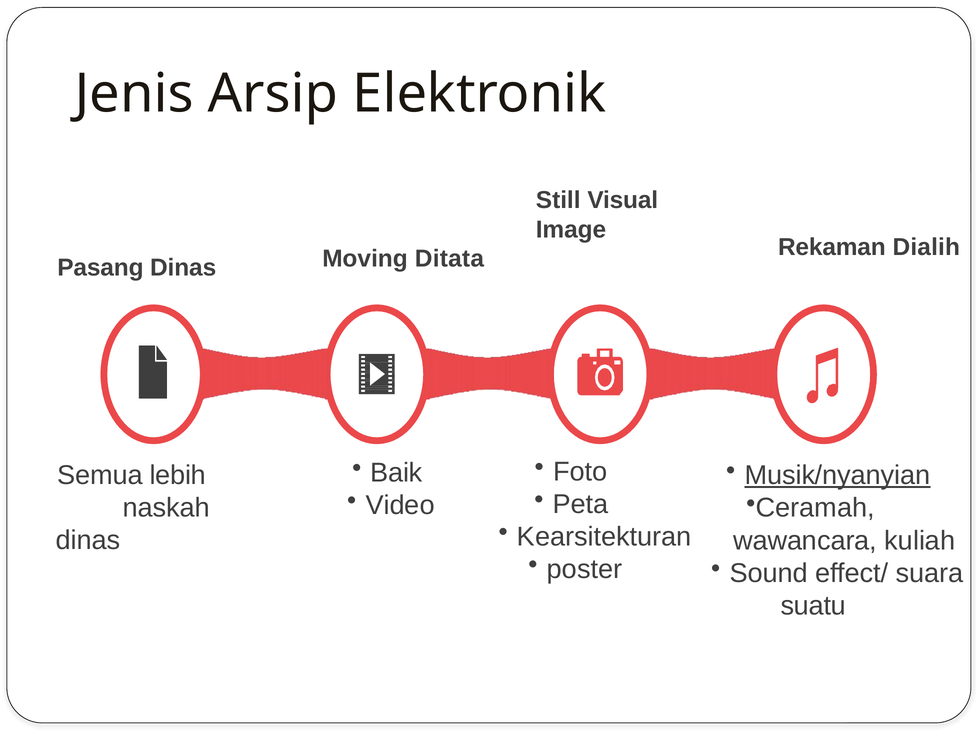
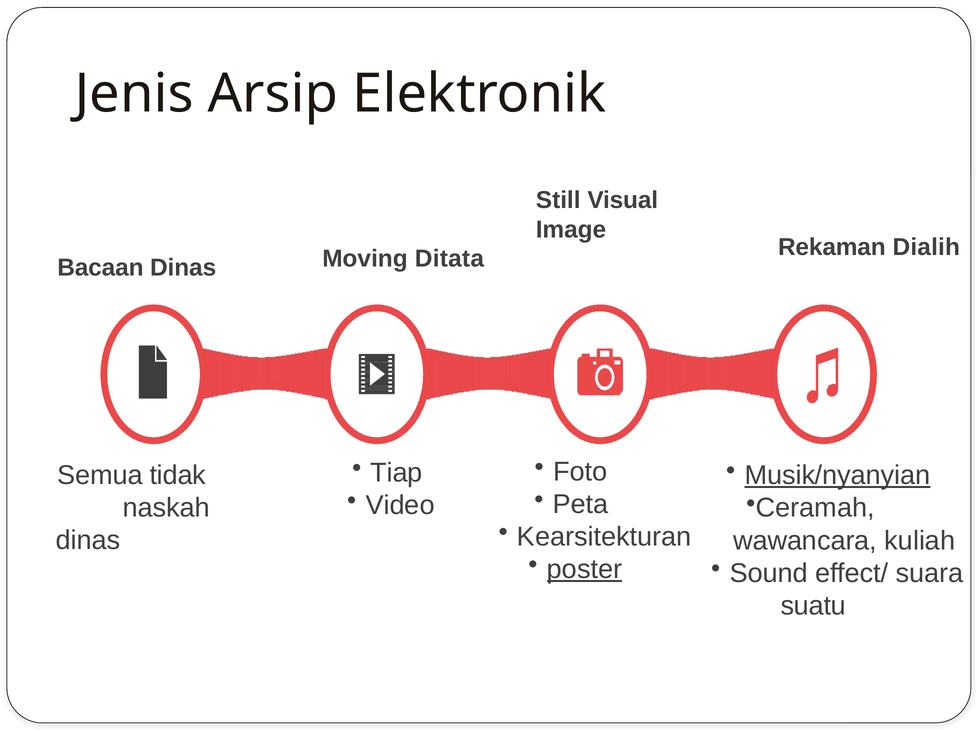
Pasang: Pasang -> Bacaan (100, 268)
Baik: Baik -> Tiap (396, 473)
lebih: lebih -> tidak (178, 476)
poster underline: none -> present (585, 570)
